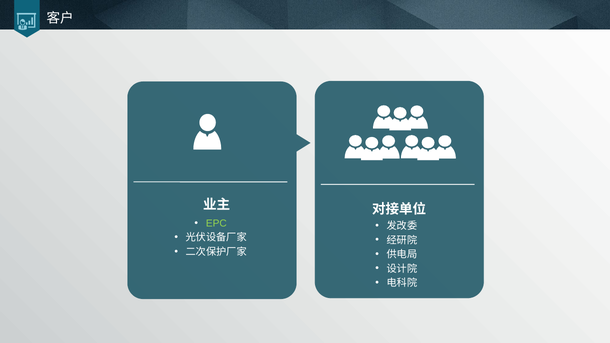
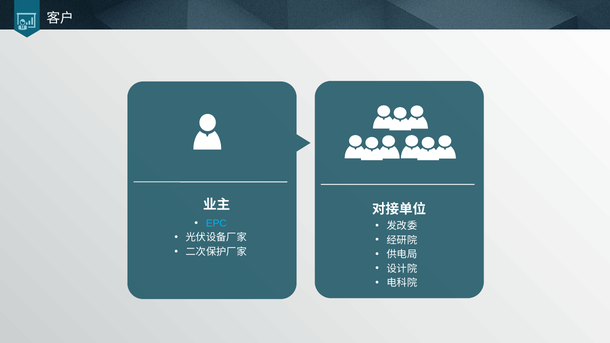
EPC colour: light green -> light blue (216, 224)
